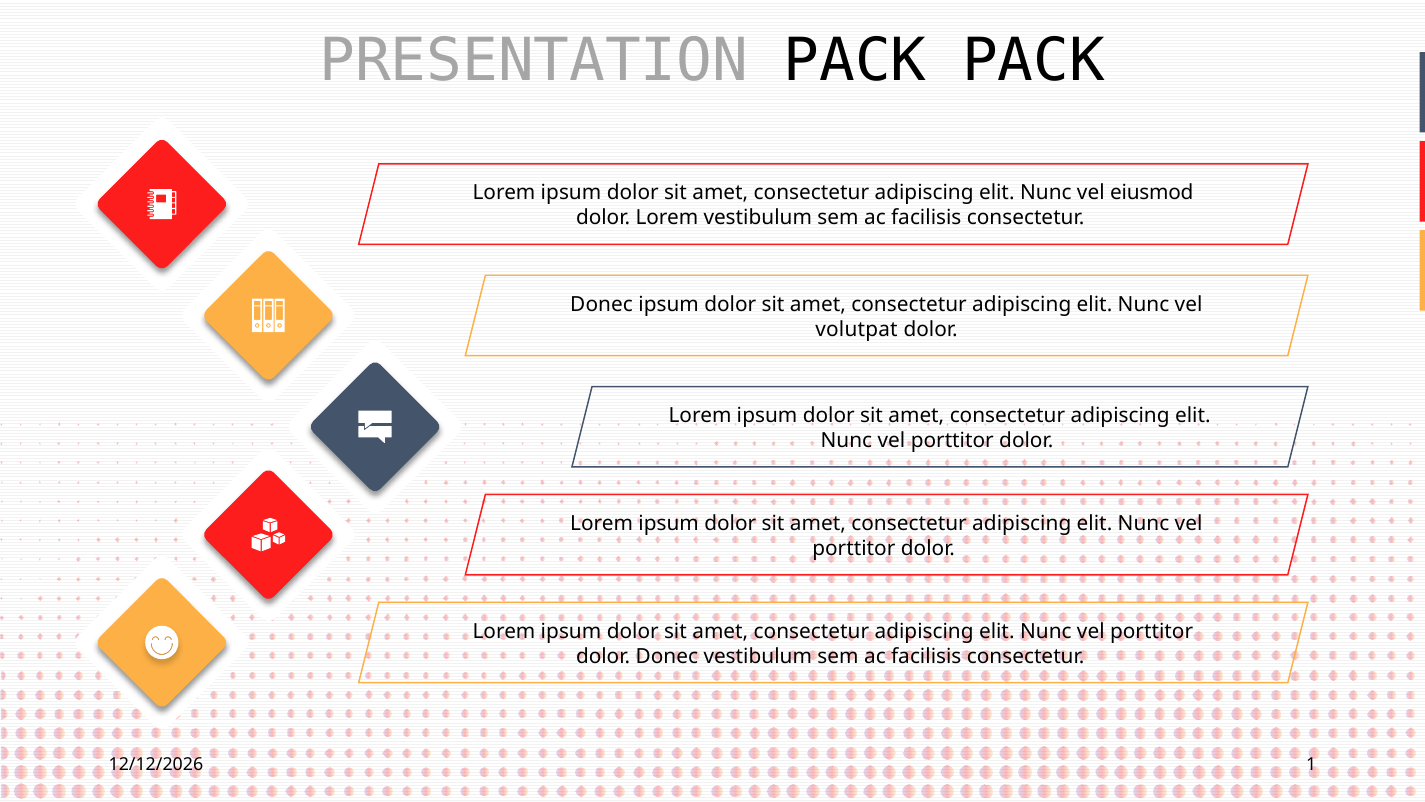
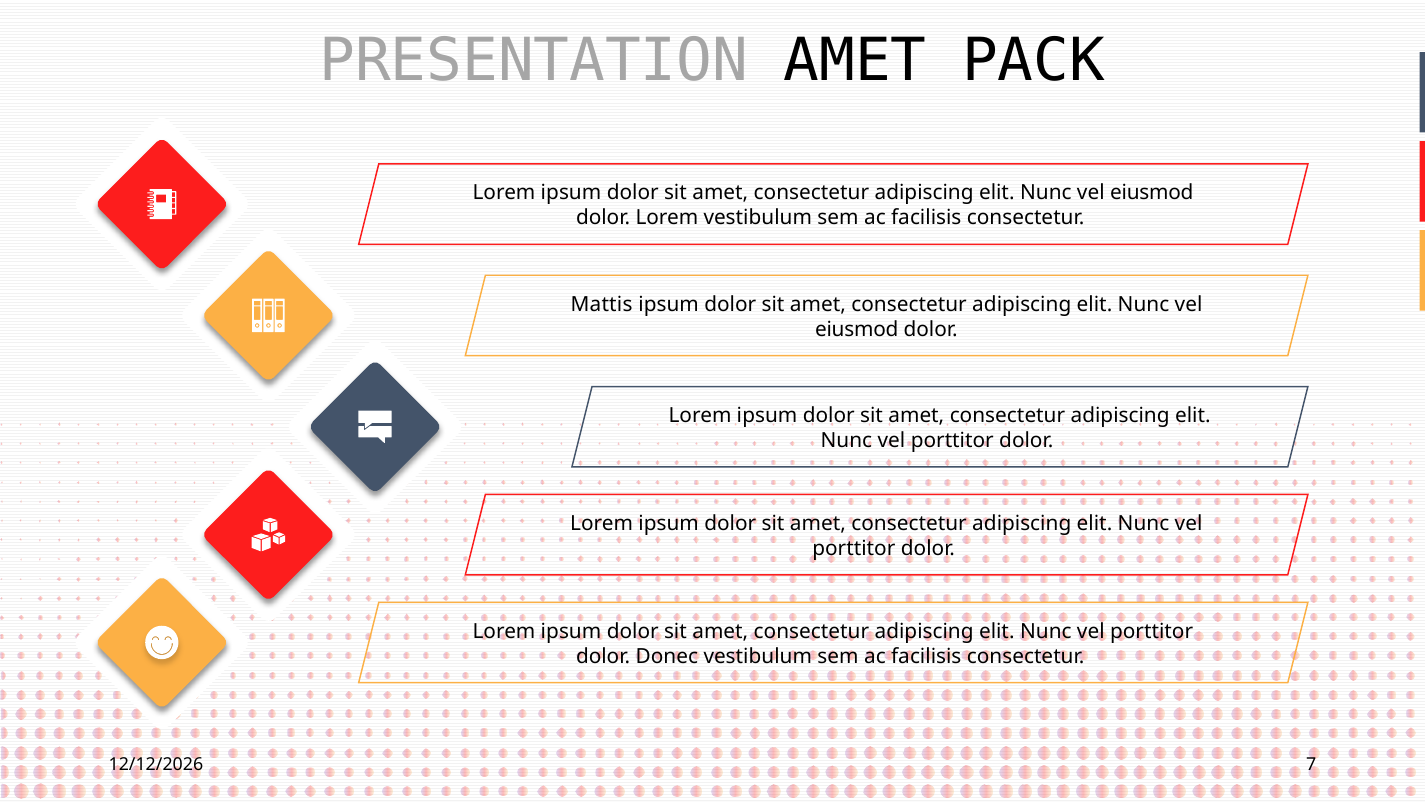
PRESENTATION PACK: PACK -> AMET (855, 60)
Donec: Donec -> Mattis (602, 304)
volutpat: volutpat -> eiusmod (857, 329)
1: 1 -> 7 (1311, 764)
